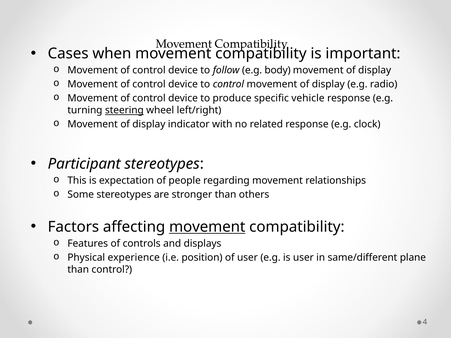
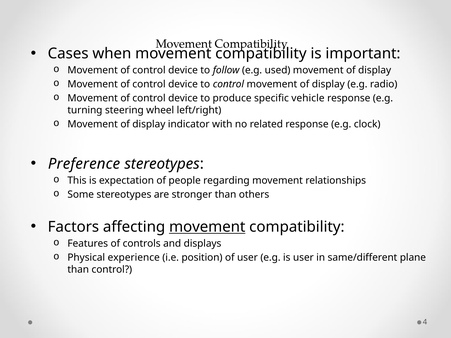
body: body -> used (278, 70)
steering underline: present -> none (124, 110)
Participant: Participant -> Preference (84, 164)
